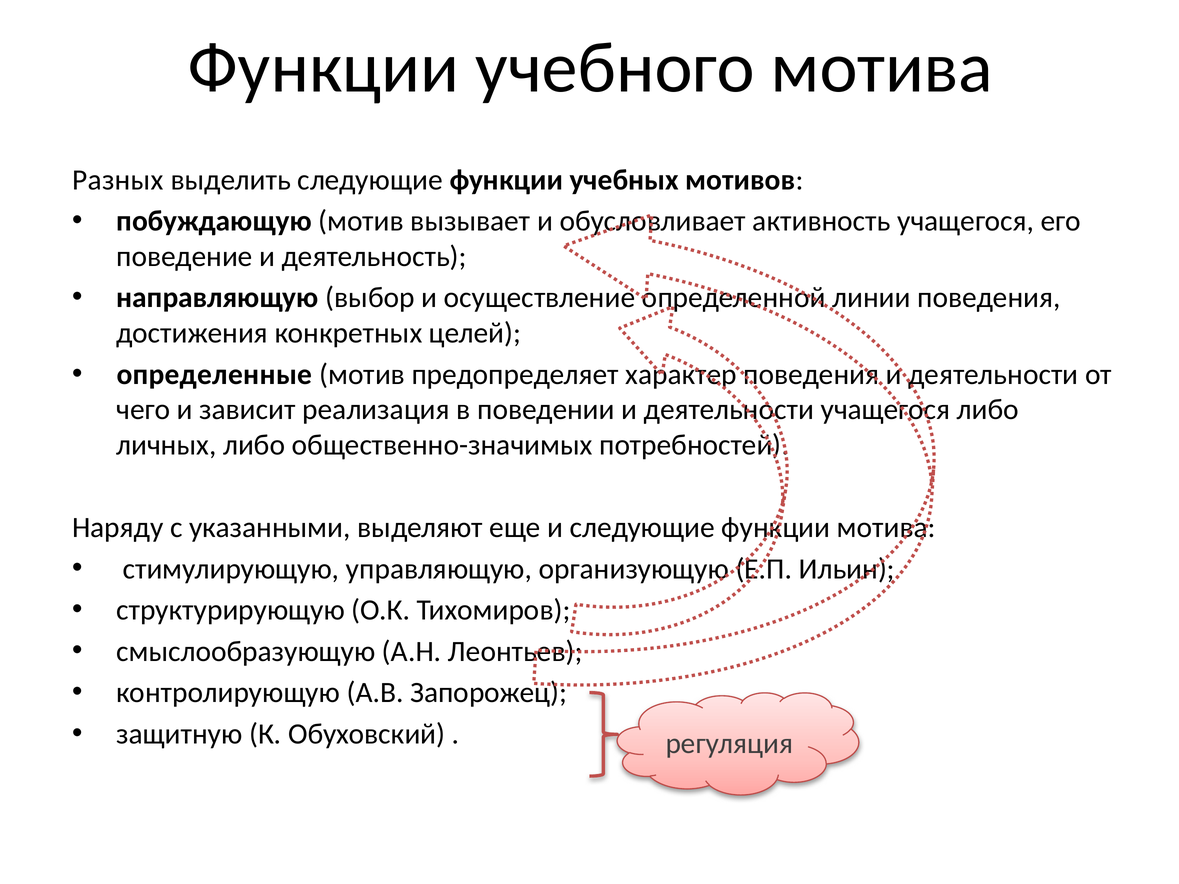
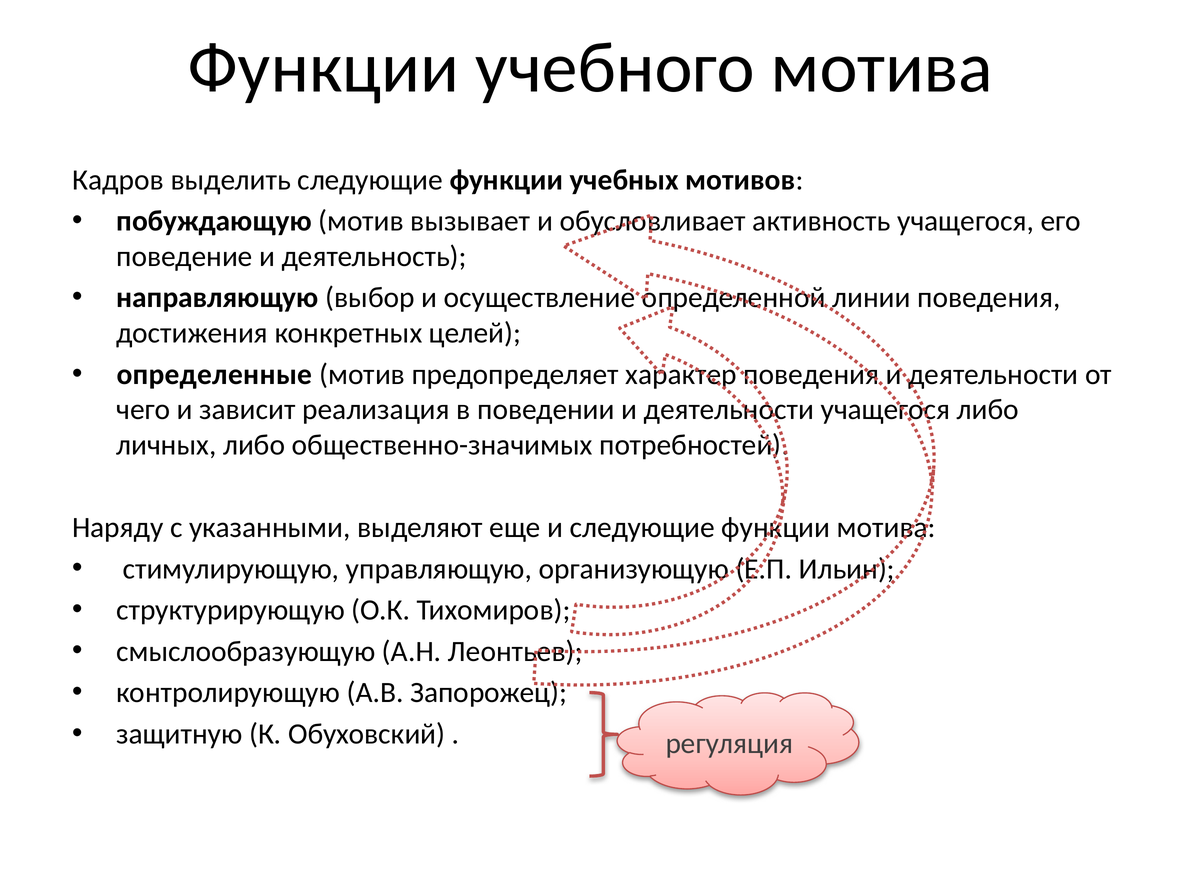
Разных: Разных -> Кадров (118, 180)
